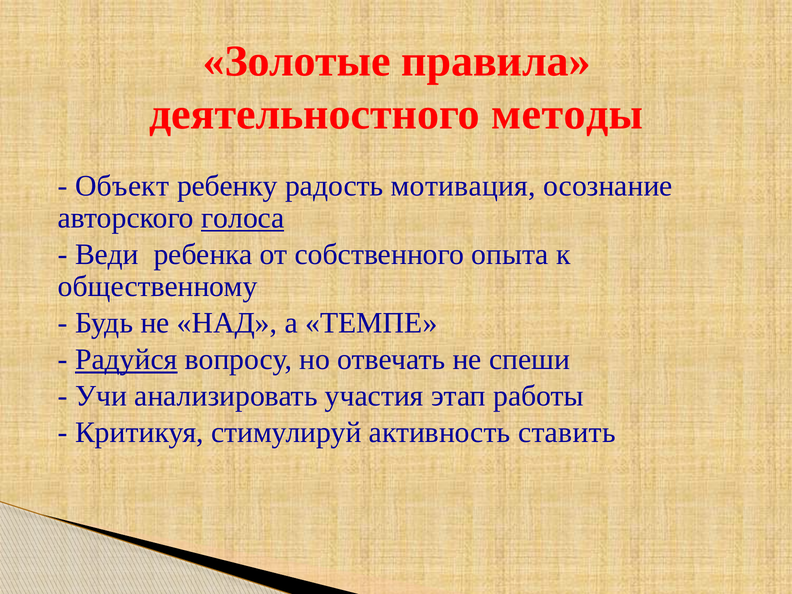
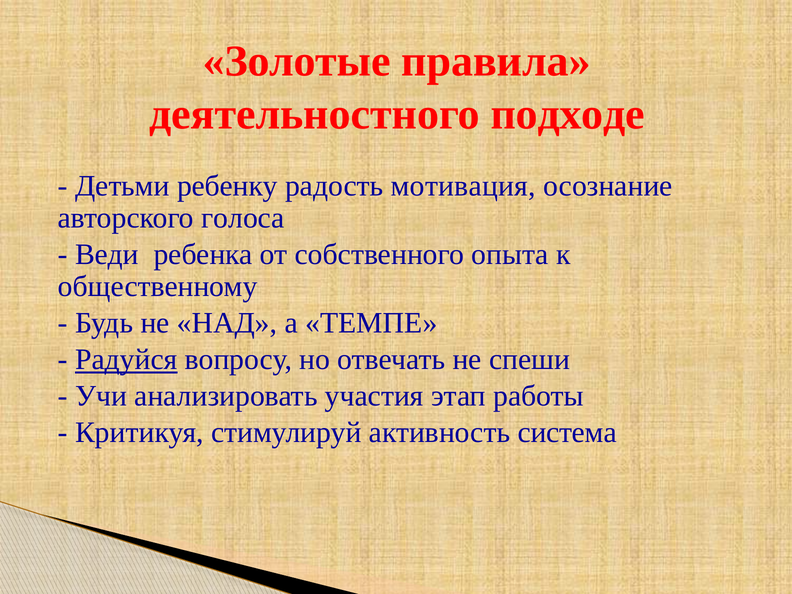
методы: методы -> подходе (568, 114)
Объект: Объект -> Детьми (122, 186)
голоса underline: present -> none (243, 218)
ставить: ставить -> система (567, 433)
